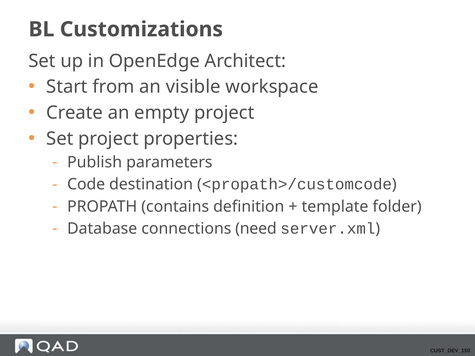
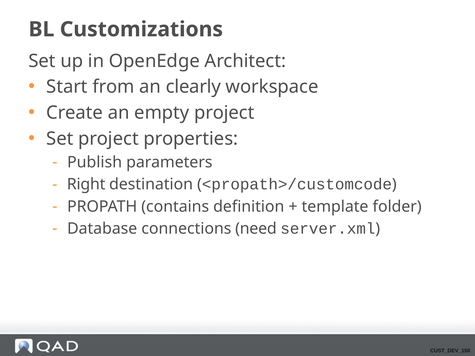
visible: visible -> clearly (193, 87)
Code: Code -> Right (86, 184)
